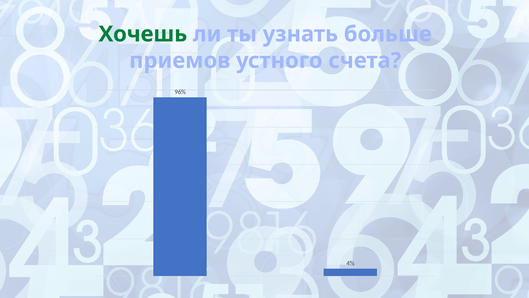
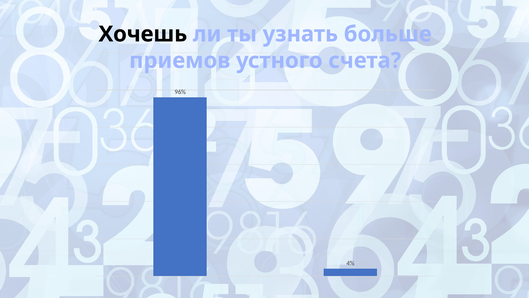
Хочешь colour: green -> black (143, 34)
